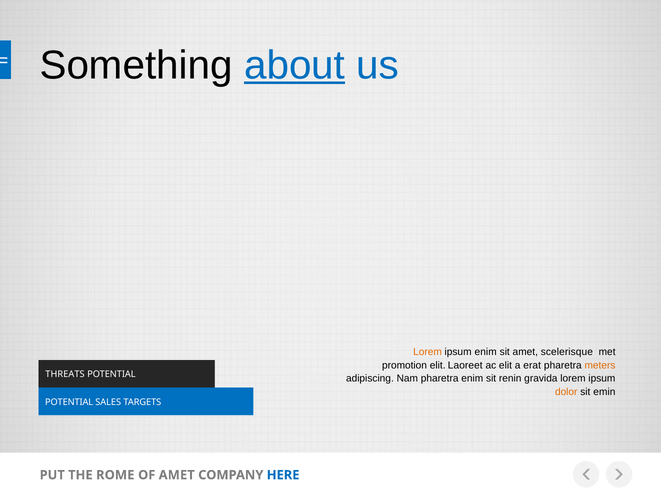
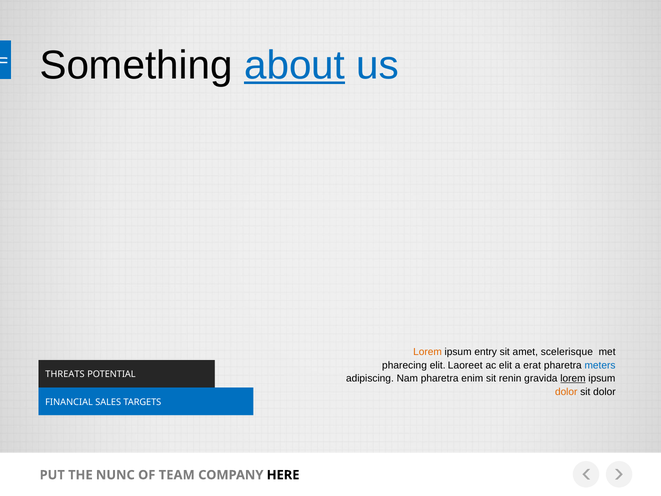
ipsum enim: enim -> entry (486, 352)
promotion: promotion -> pharecing (404, 365)
meters colour: orange -> blue (600, 365)
lorem underline: none -> present (573, 378)
sit emin: emin -> dolor (604, 392)
POTENTIAL: POTENTIAL -> FINANCIAL (69, 402)
ROME: ROME -> NUNC (115, 475)
OF AMET: AMET -> TEAM (177, 475)
HERE colour: blue -> black (283, 475)
